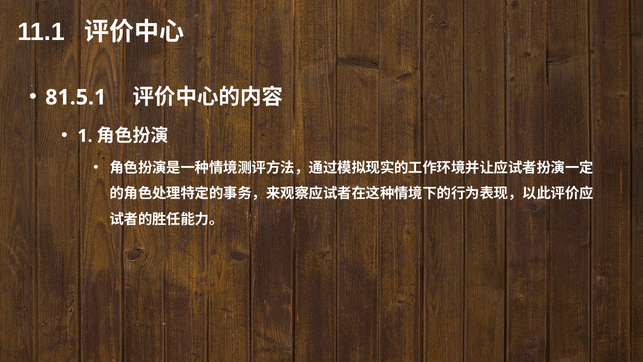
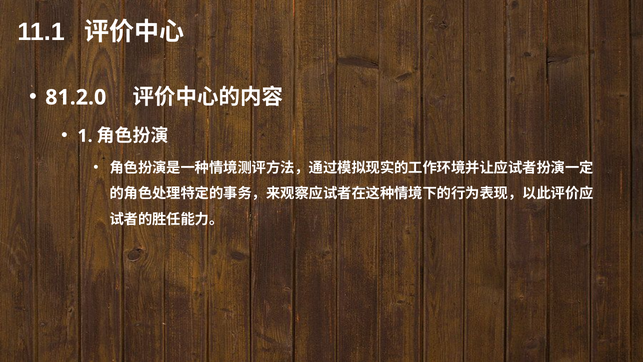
81.5.1: 81.5.1 -> 81.2.0 (76, 97)
